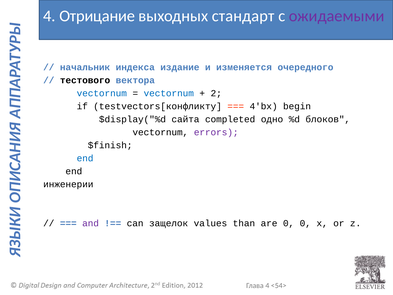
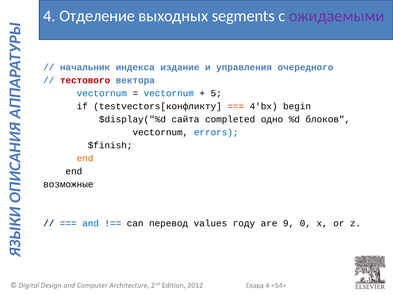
Отрицание: Отрицание -> Отделение (97, 16)
стандарт: стандарт -> segments (243, 16)
изменяется: изменяется -> управления (244, 67)
тестового colour: black -> red (85, 80)
2: 2 -> 5 (216, 93)
errors colour: purple -> blue (216, 132)
end colour: blue -> orange (85, 158)
инженерии: инженерии -> возможные (68, 184)
and colour: purple -> blue (91, 223)
защелок: защелок -> перевод (169, 223)
than: than -> году (244, 223)
are 0: 0 -> 9 (289, 223)
